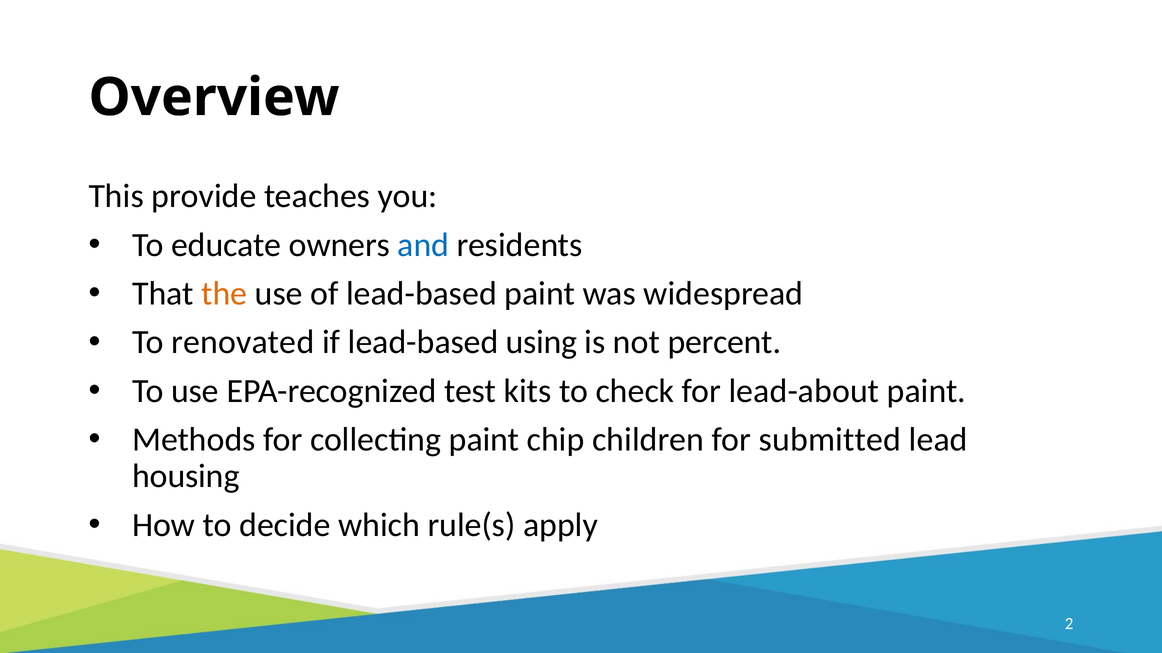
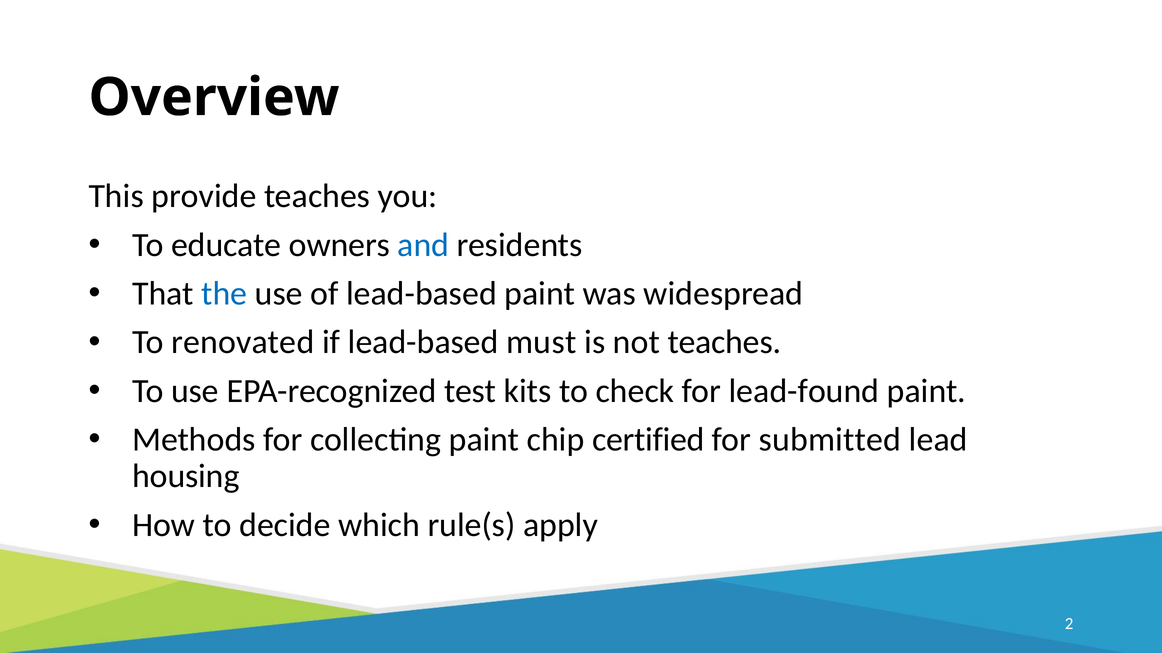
the colour: orange -> blue (224, 294)
using: using -> must (541, 343)
not percent: percent -> teaches (724, 343)
lead-about: lead-about -> lead-found (804, 391)
children: children -> certified (648, 440)
